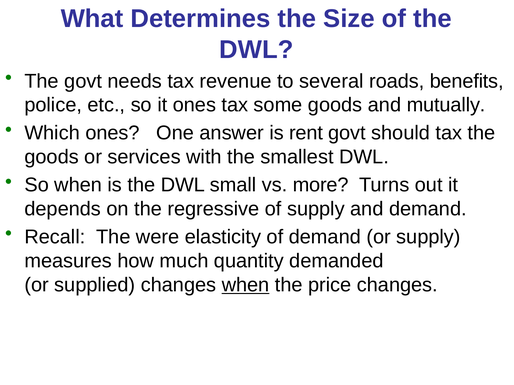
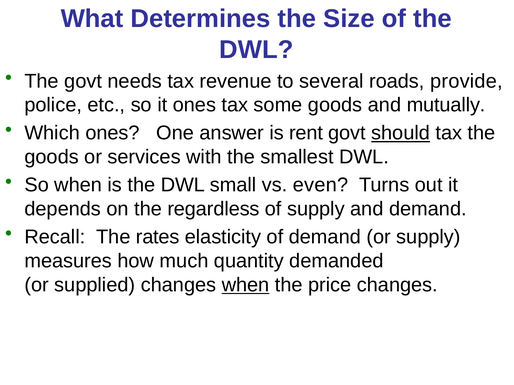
benefits: benefits -> provide (466, 81)
should underline: none -> present (401, 133)
more: more -> even (321, 185)
regressive: regressive -> regardless (213, 209)
were: were -> rates (158, 237)
